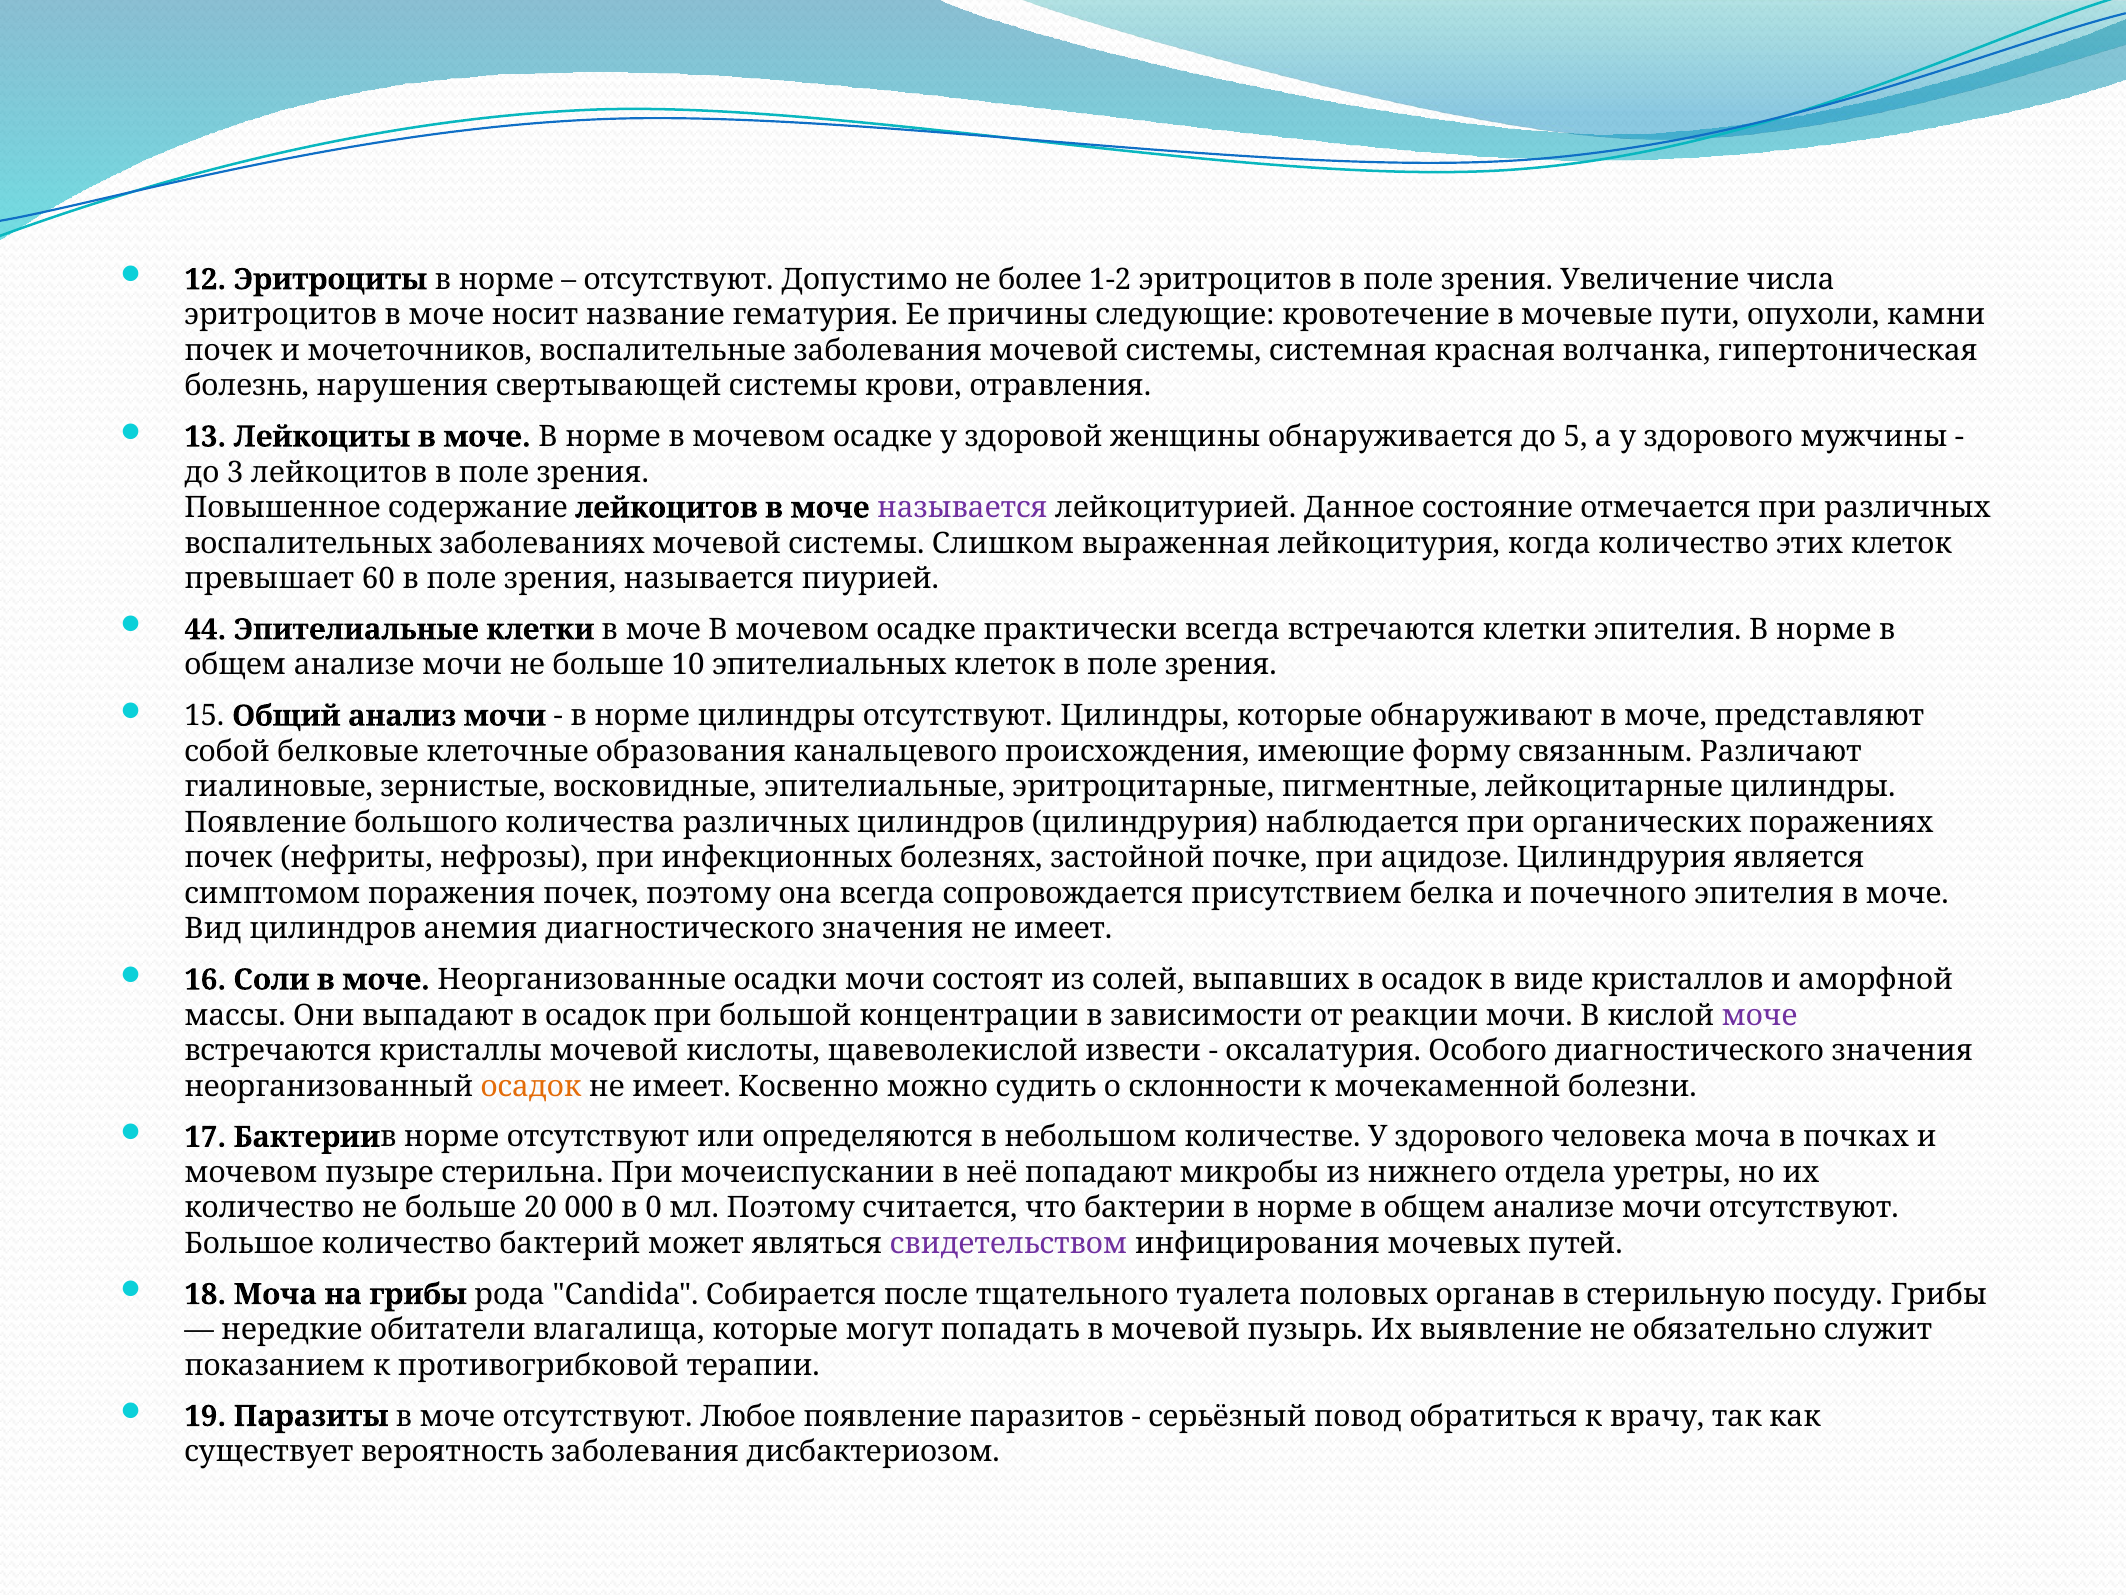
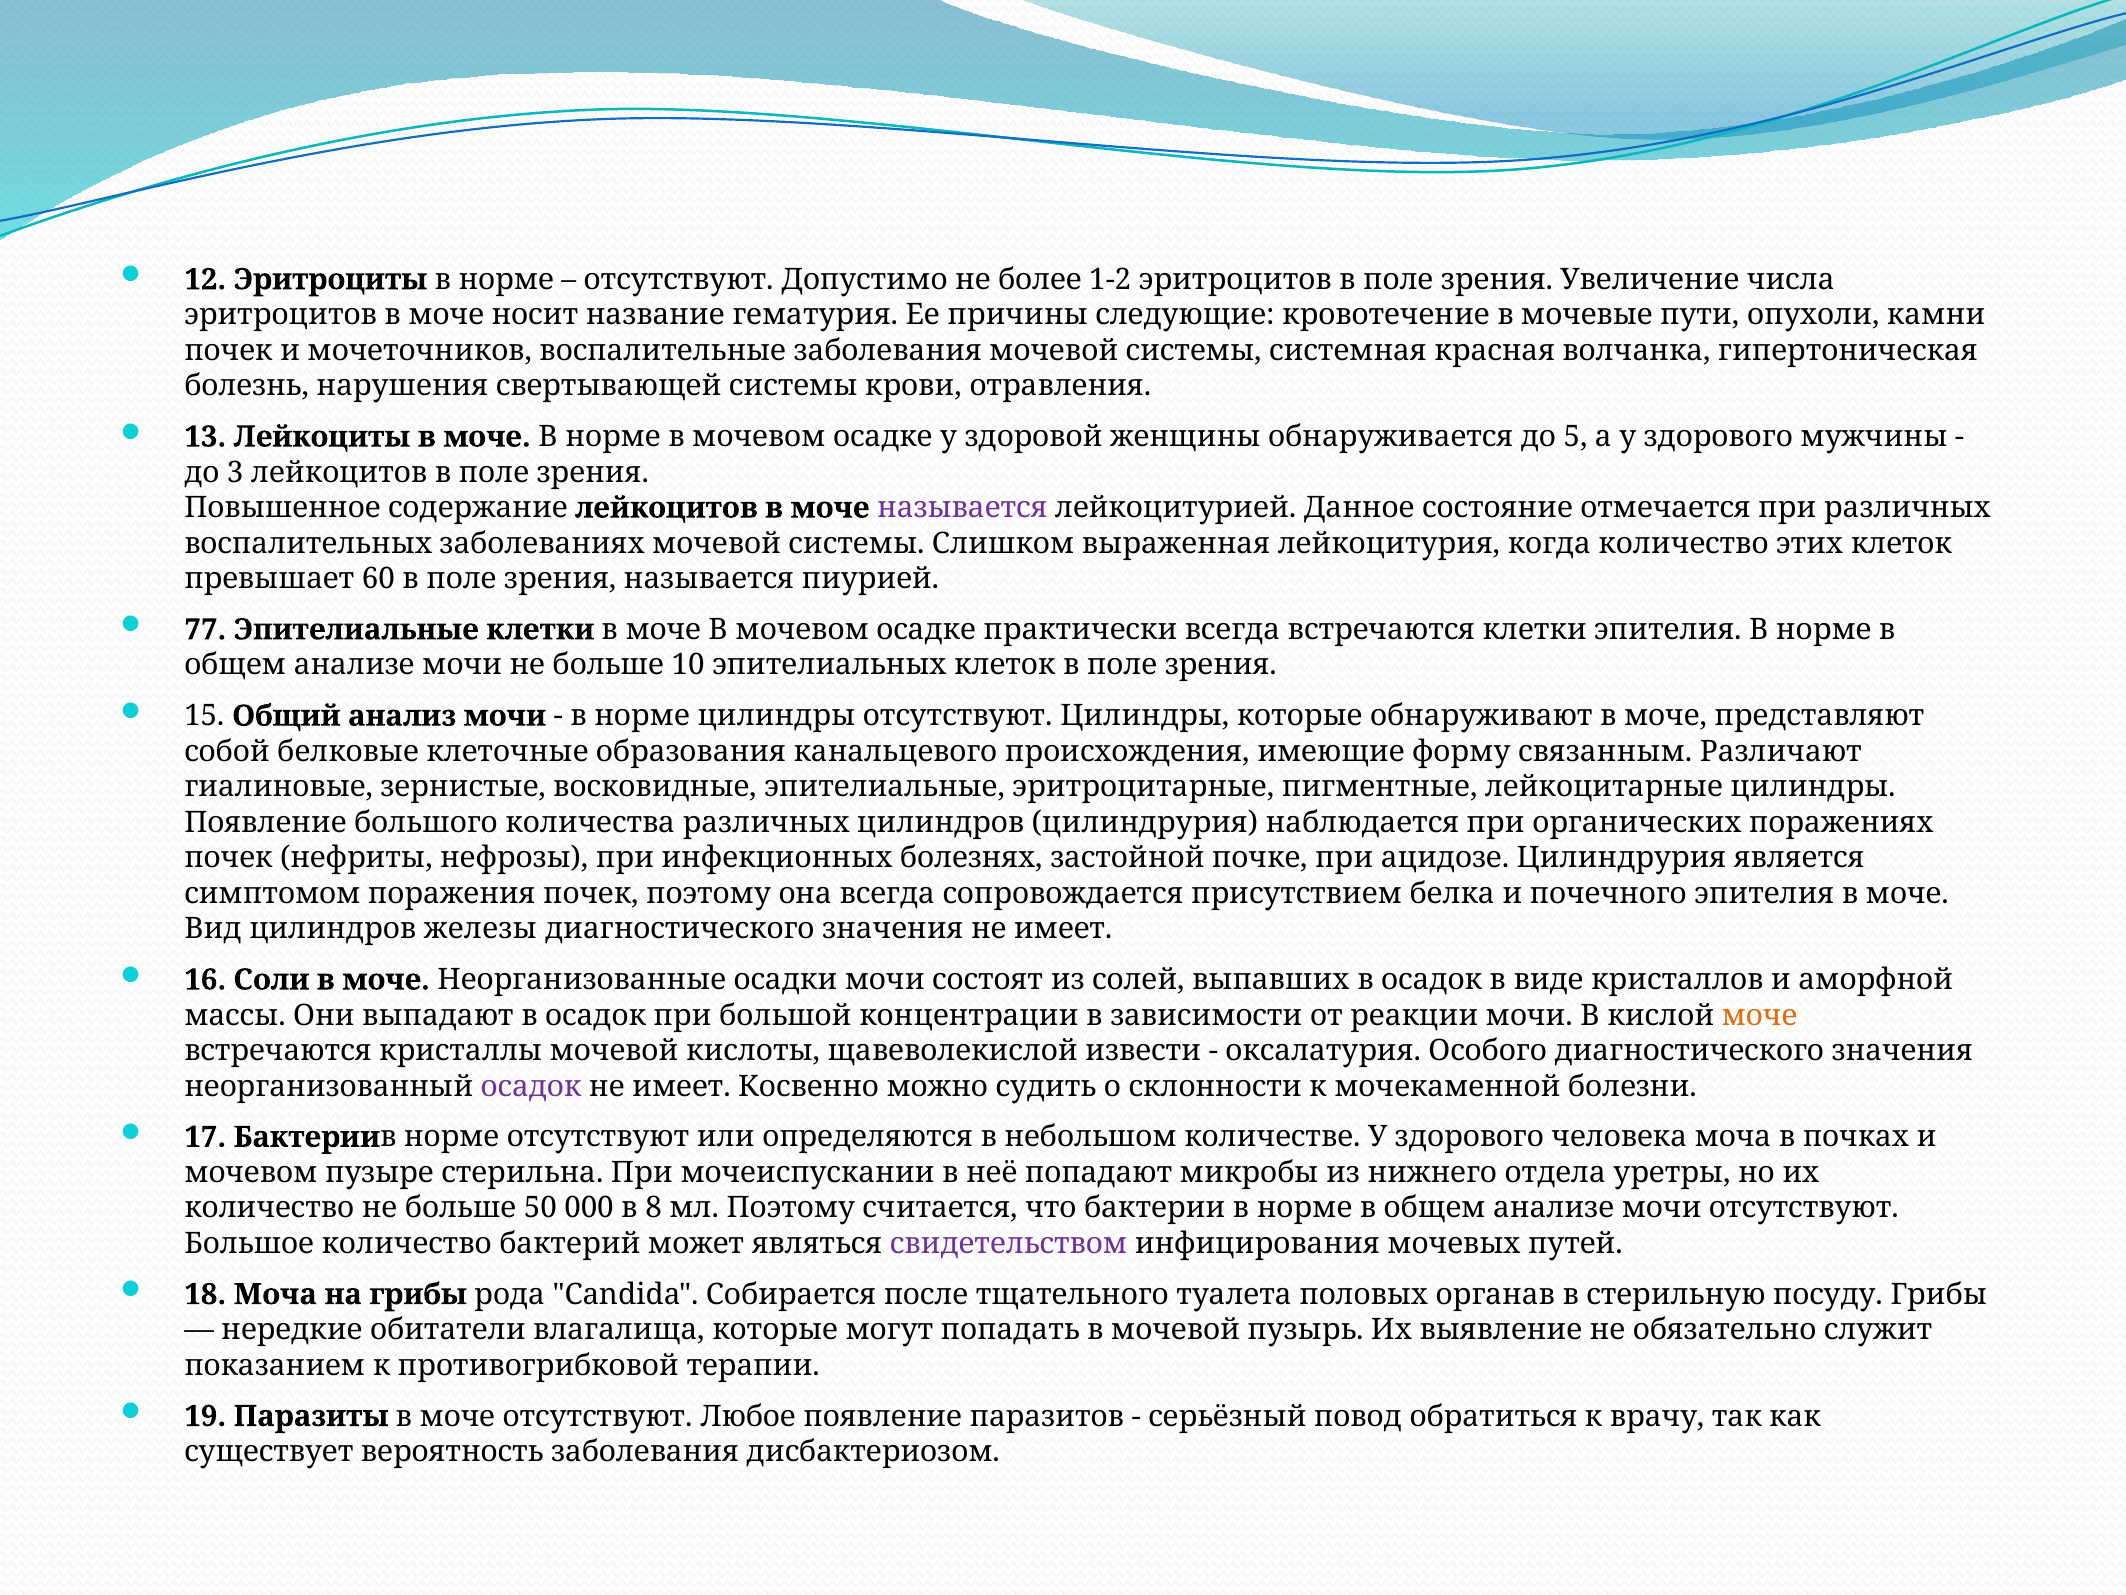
44: 44 -> 77 (205, 629)
анемия: анемия -> железы (480, 929)
моче colour: purple -> orange (1759, 1015)
осадок colour: orange -> purple (531, 1086)
20: 20 -> 50 (540, 1208)
0: 0 -> 8 (654, 1208)
